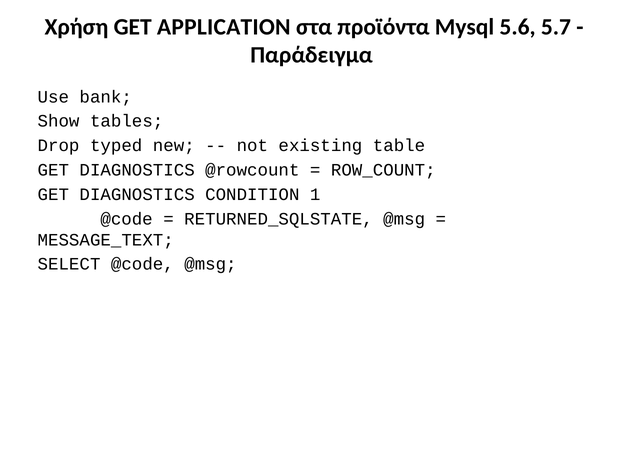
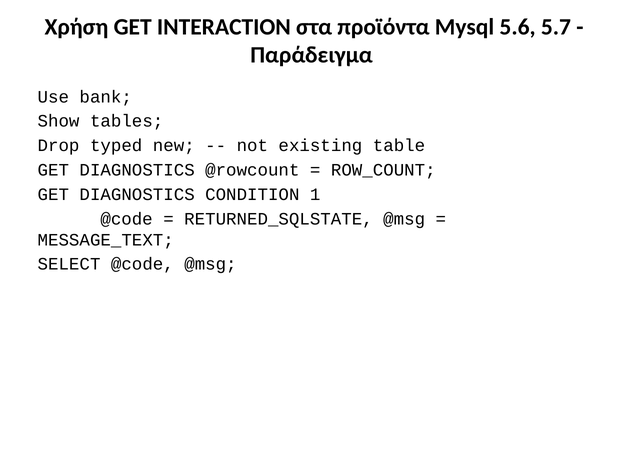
APPLICATION: APPLICATION -> INTERACTION (224, 27)
